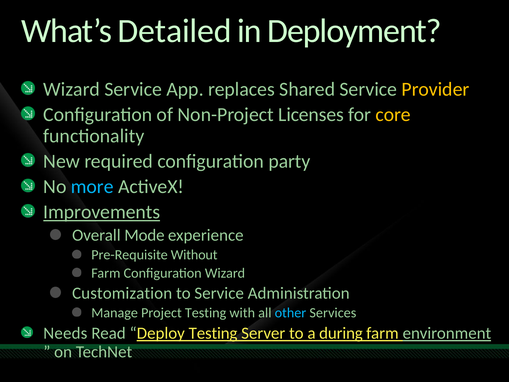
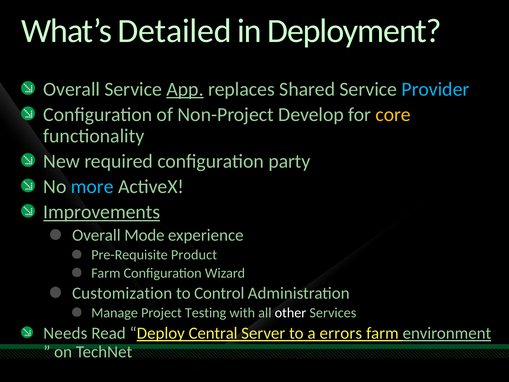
Wizard: Wizard -> Overall (72, 89)
App underline: none -> present (185, 89)
Provider colour: yellow -> light blue (435, 89)
Licenses: Licenses -> Develop (311, 115)
Without: Without -> Product (194, 255)
to Service: Service -> Control (219, 293)
other colour: light blue -> white (290, 313)
Deploy Testing: Testing -> Central (213, 333)
during: during -> errors (341, 333)
